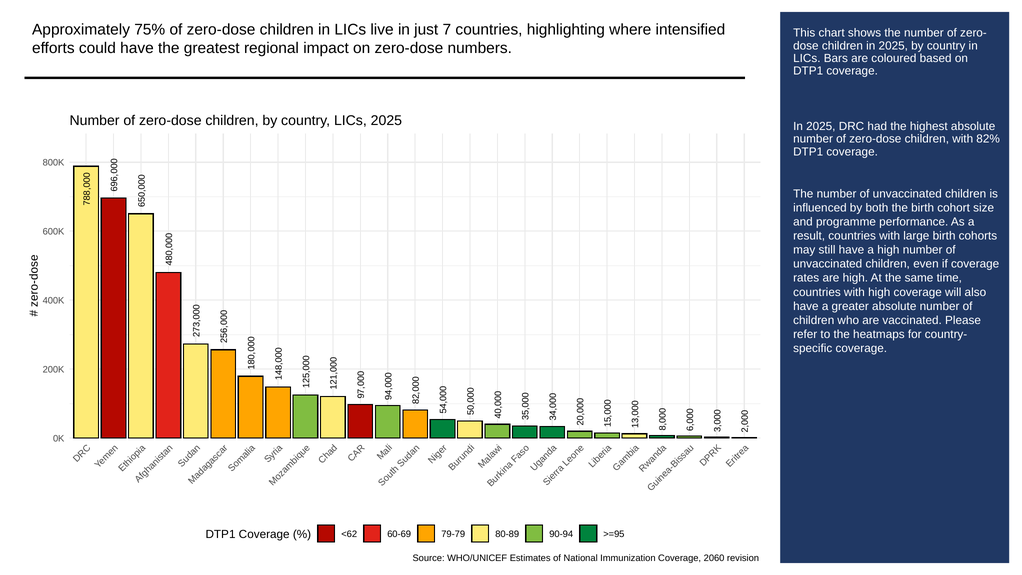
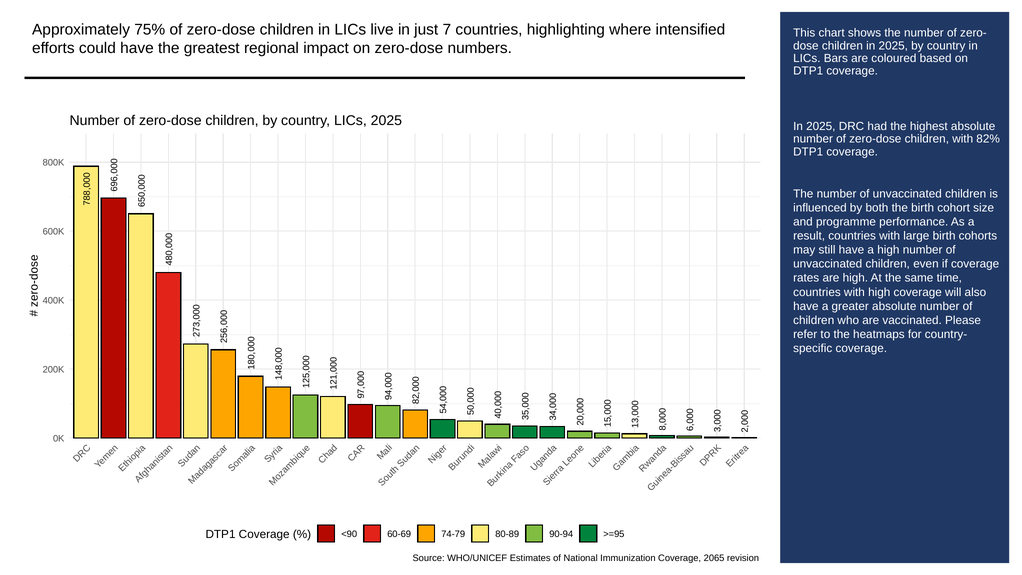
<62: <62 -> <90 (349, 534)
79-79: 79-79 -> 74-79 (453, 534)
2060: 2060 -> 2065 (714, 558)
